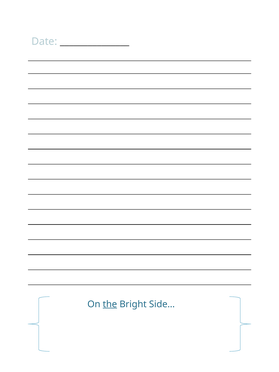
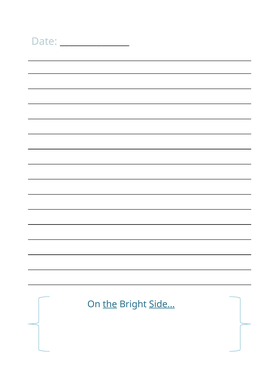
Side… underline: none -> present (162, 304)
